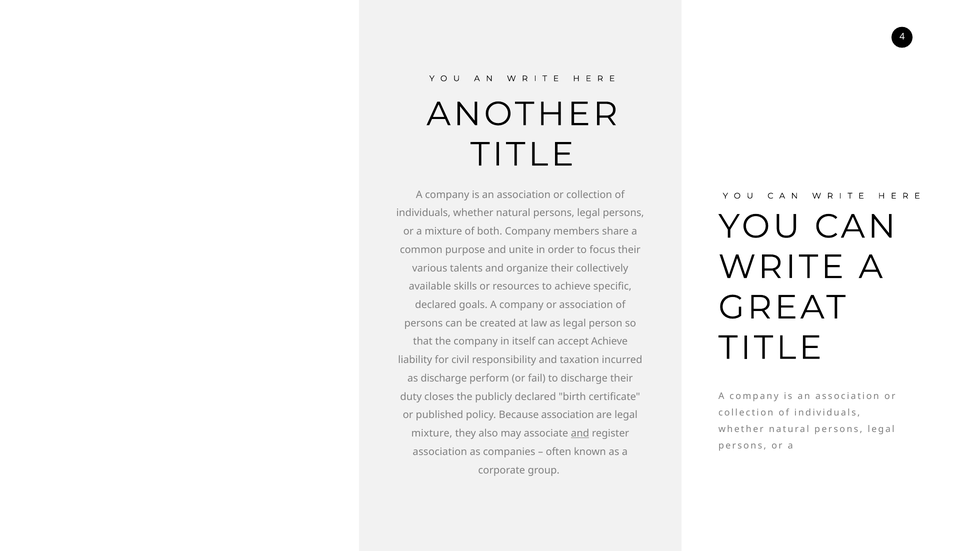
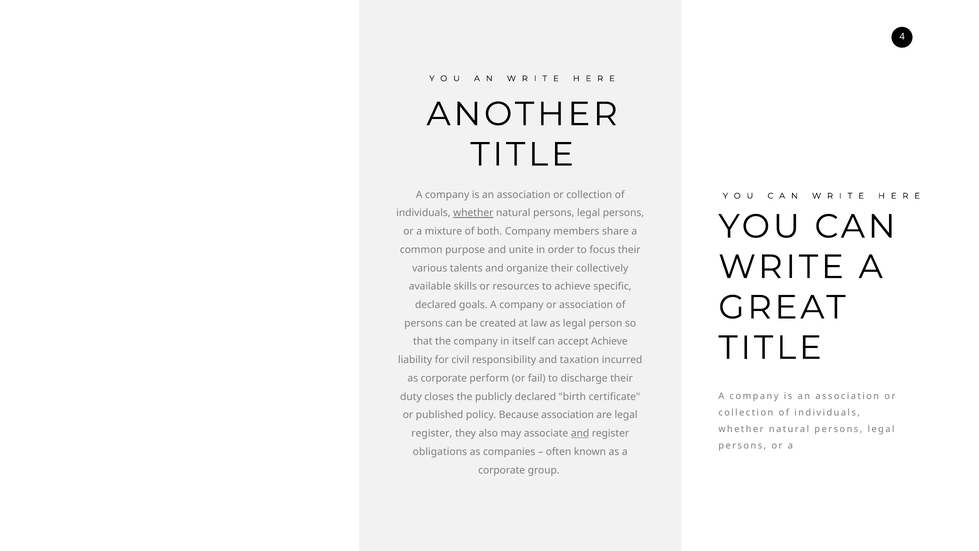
whether underline: none -> present (473, 213)
as discharge: discharge -> corporate (444, 378)
mixture: mixture -> register (432, 433)
association: association -> obligations (440, 452)
